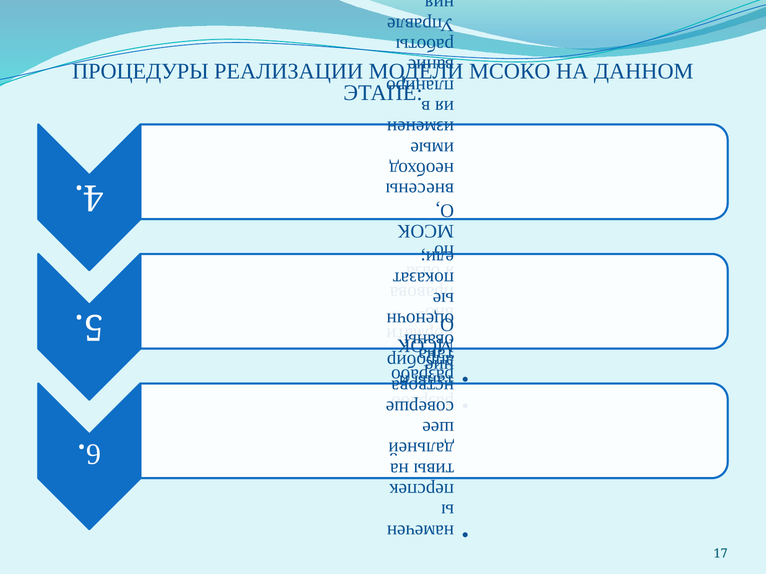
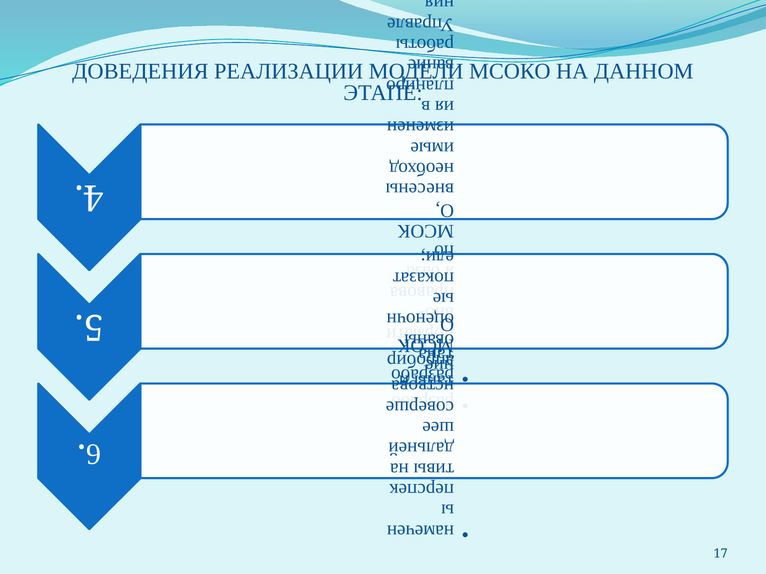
ПРОЦЕДУРЫ: ПРОЦЕДУРЫ -> ДОВЕДЕНИЯ (140, 71)
